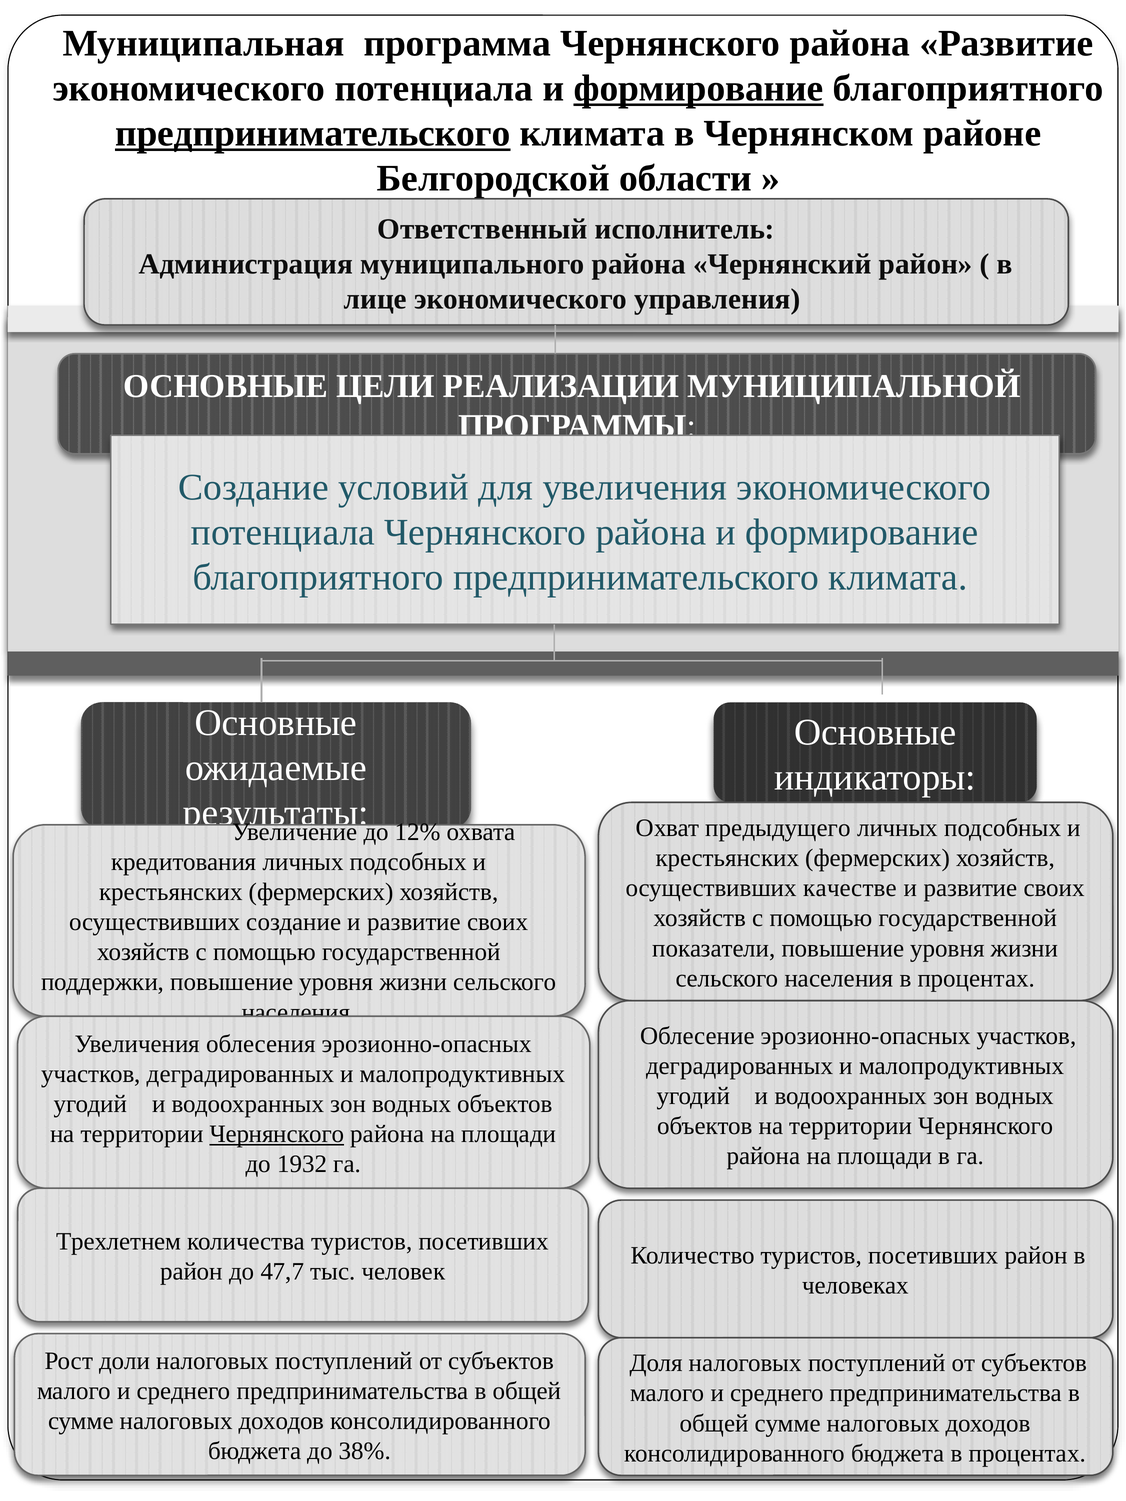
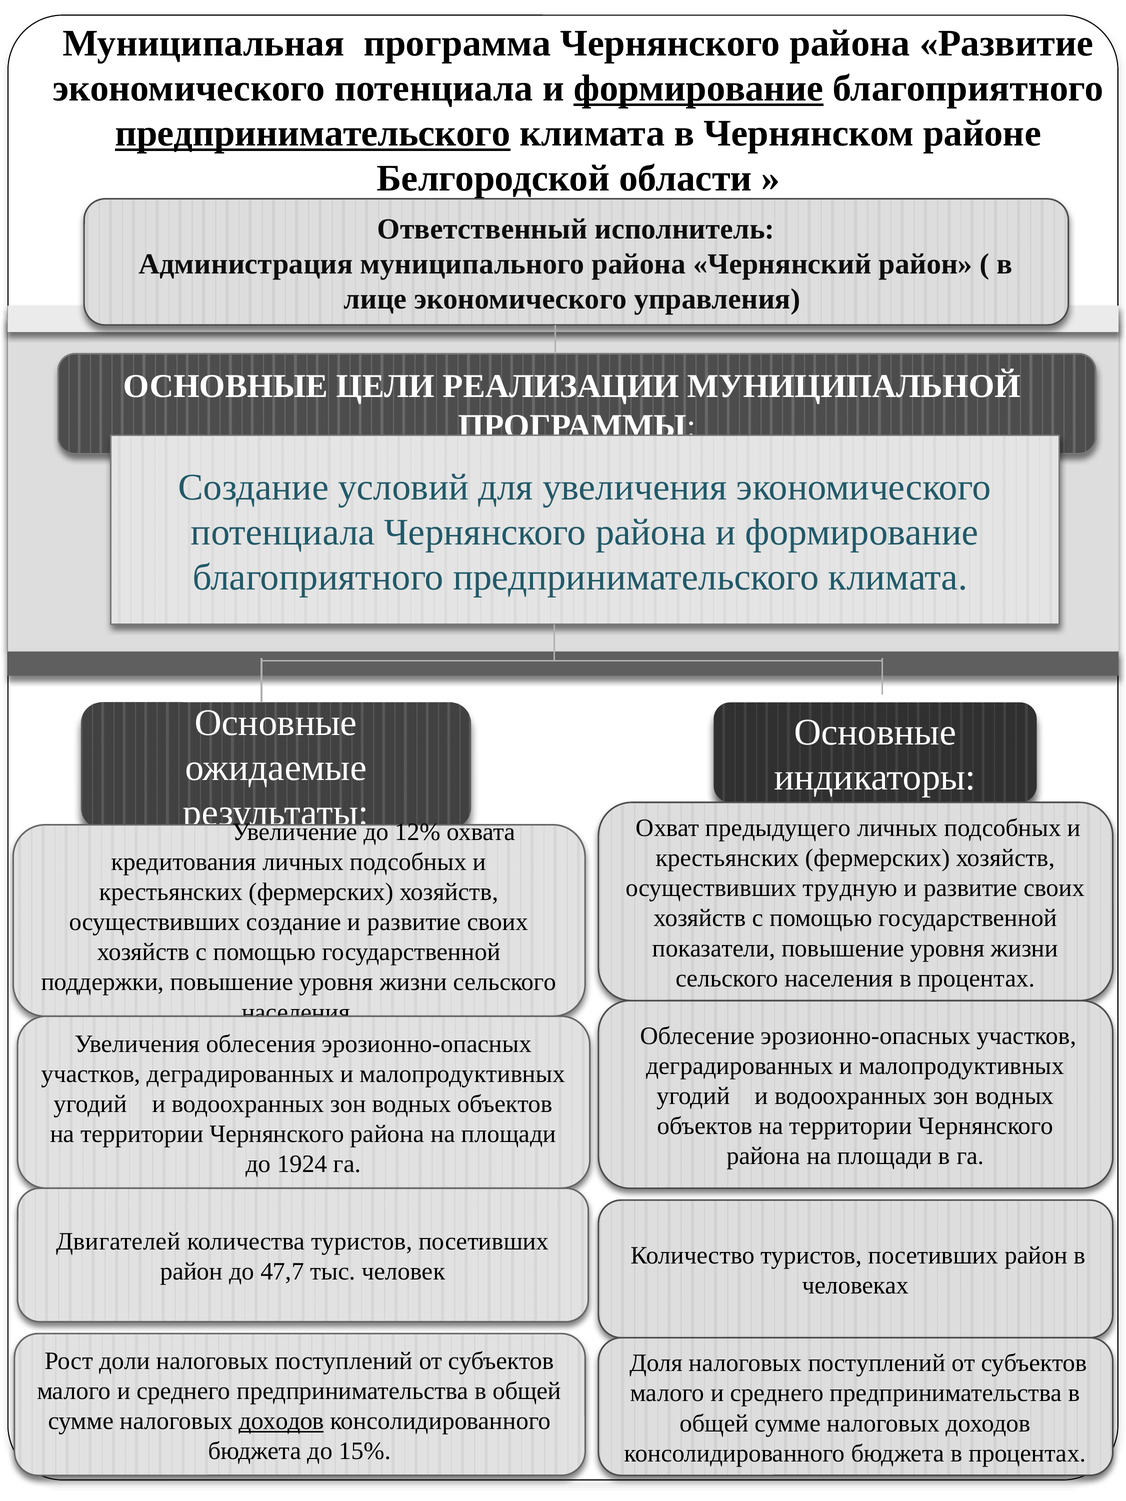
качестве: качестве -> трудную (850, 888)
Чернянского underline: present -> none (277, 1134)
1932: 1932 -> 1924 (302, 1164)
Трехлетнем: Трехлетнем -> Двигателей (118, 1242)
доходов underline: none -> present (281, 1422)
38%: 38% -> 15% (365, 1452)
